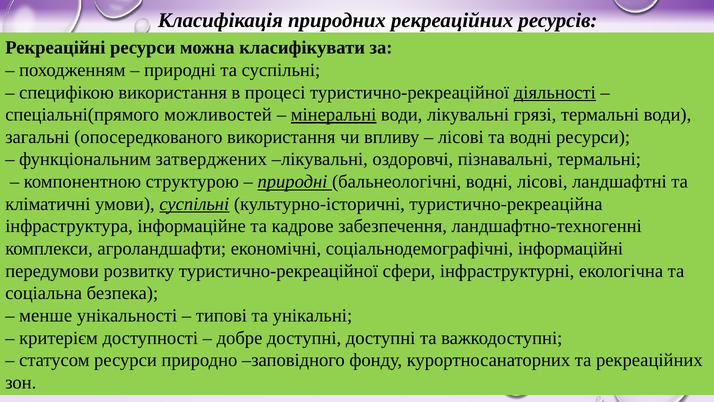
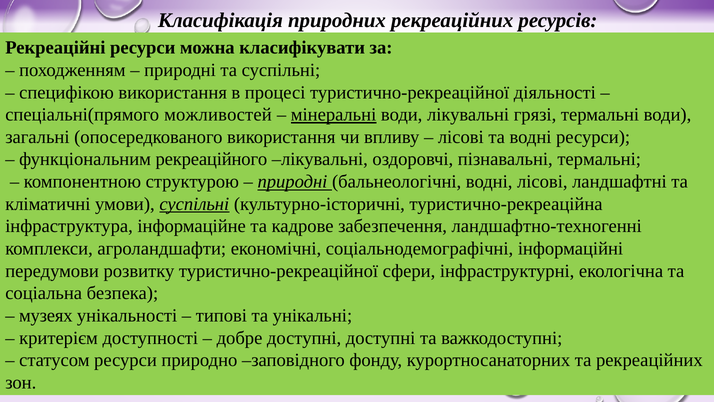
діяльності underline: present -> none (555, 92)
затверджених: затверджених -> рекреаційного (211, 159)
менше: менше -> музеях (46, 315)
